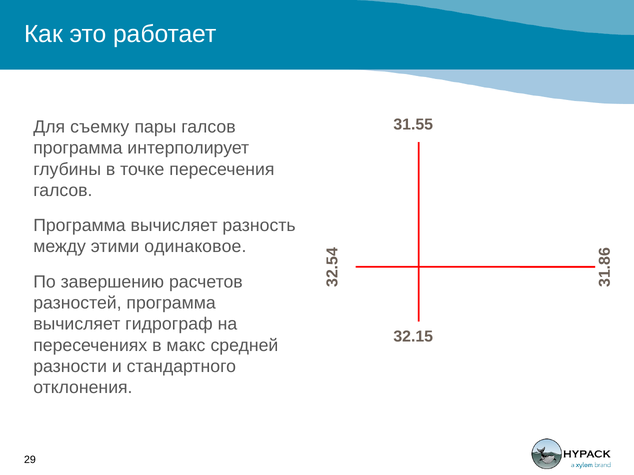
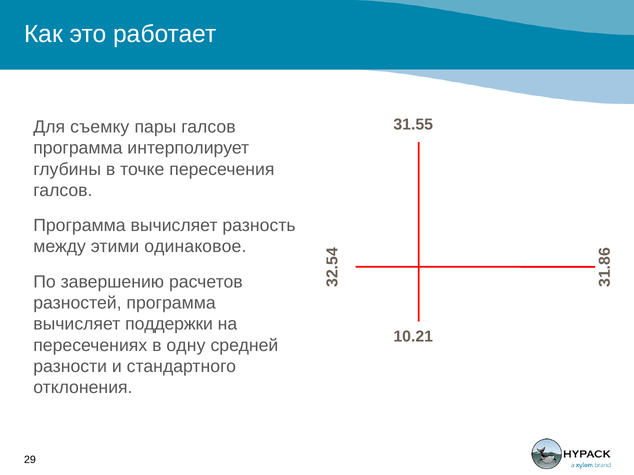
гидрограф: гидрограф -> поддержки (169, 324)
32.15: 32.15 -> 10.21 (413, 337)
макс: макс -> одну (186, 346)
